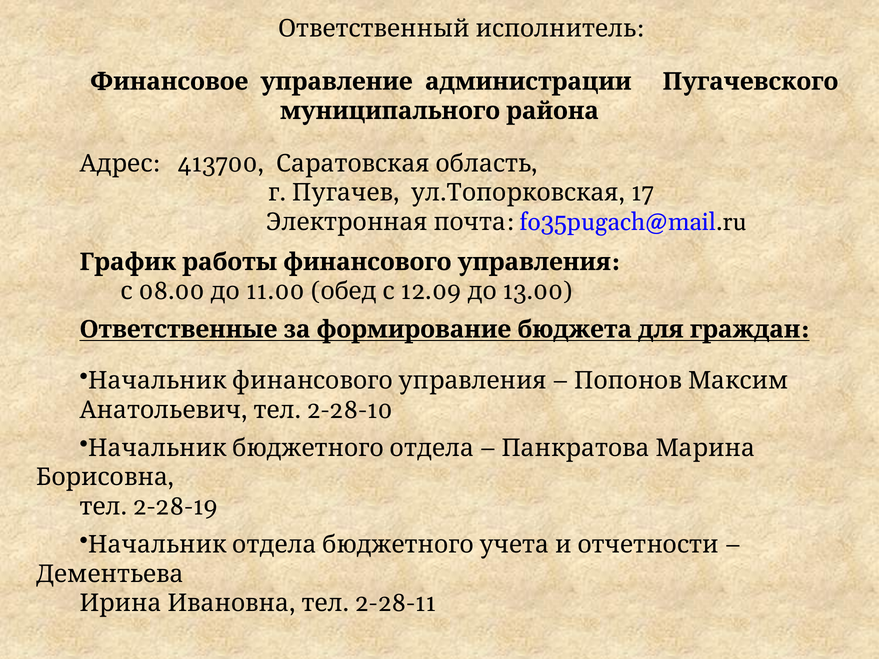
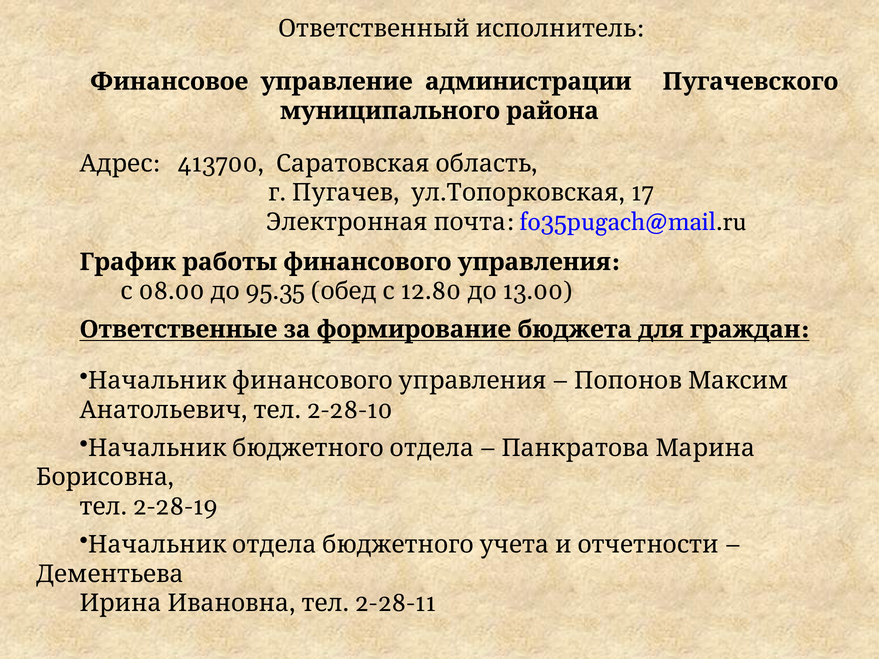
11.00: 11.00 -> 95.35 (276, 291)
12.09: 12.09 -> 12.80 (431, 291)
